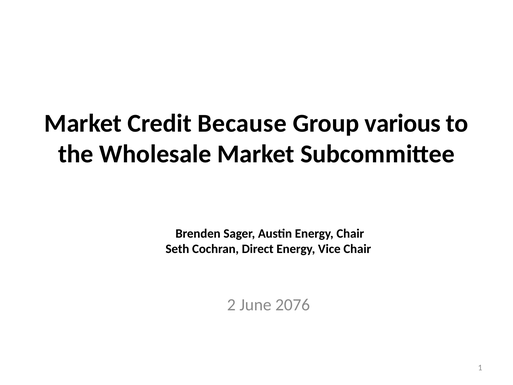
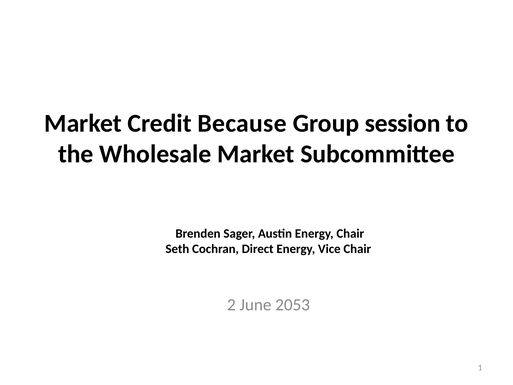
various: various -> session (403, 123)
2076: 2076 -> 2053 (293, 305)
